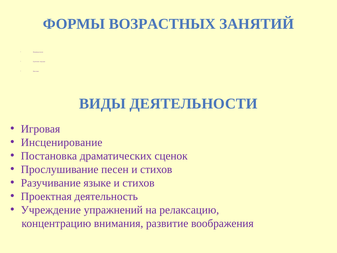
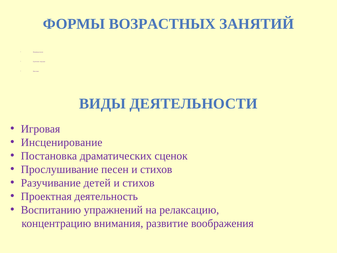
языке: языке -> детей (97, 183)
Учреждение: Учреждение -> Воспитанию (51, 210)
